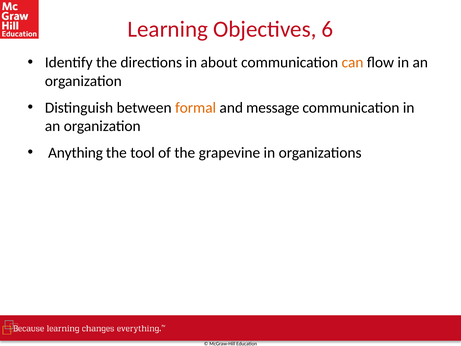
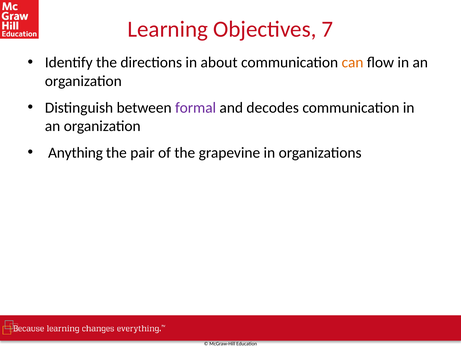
6: 6 -> 7 (327, 29)
formal colour: orange -> purple (196, 108)
message: message -> decodes (273, 108)
tool: tool -> pair (142, 153)
